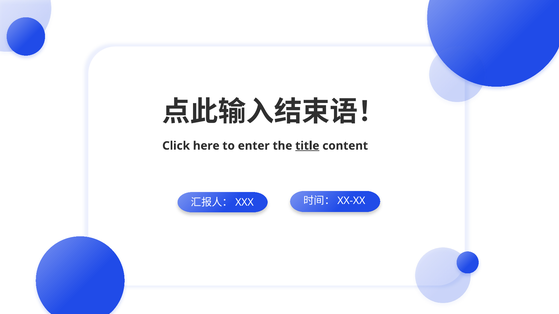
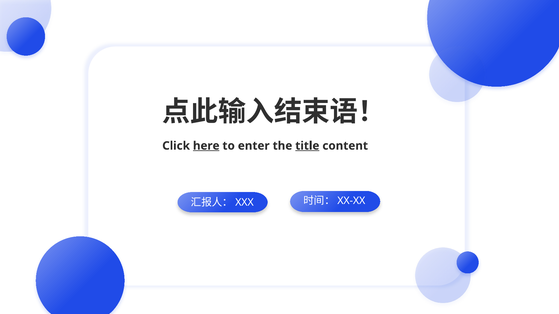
here underline: none -> present (206, 146)
